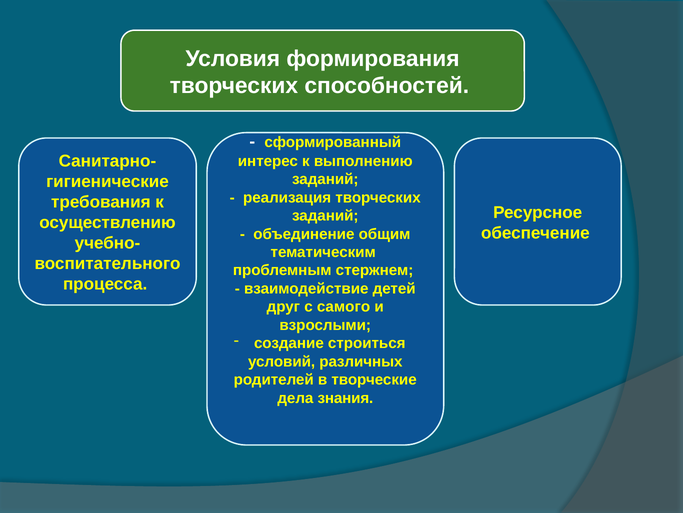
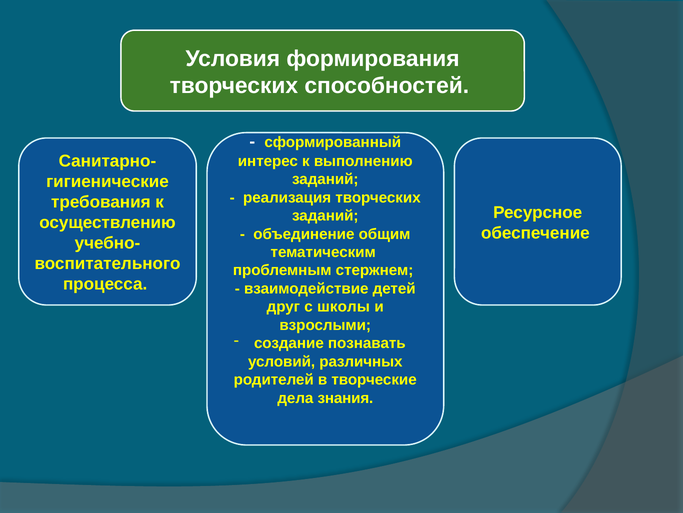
самого: самого -> школы (344, 306)
строиться: строиться -> познавать (367, 343)
